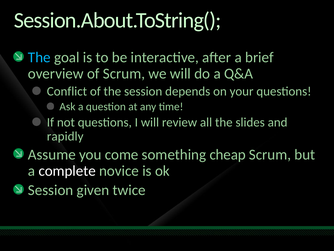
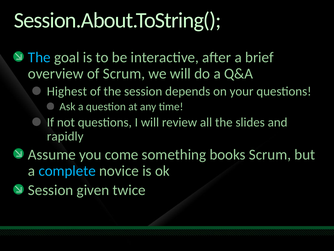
Conflict: Conflict -> Highest (67, 91)
cheap: cheap -> books (228, 154)
complete colour: white -> light blue (67, 170)
